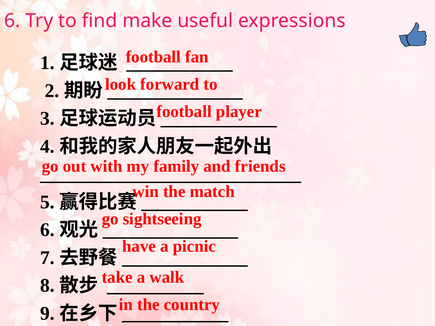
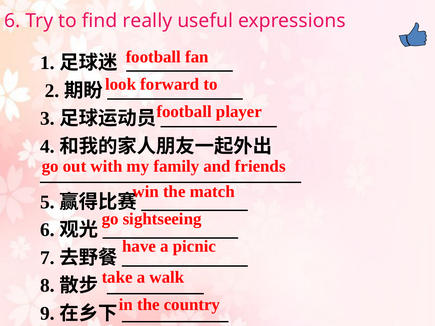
make: make -> really (147, 21)
